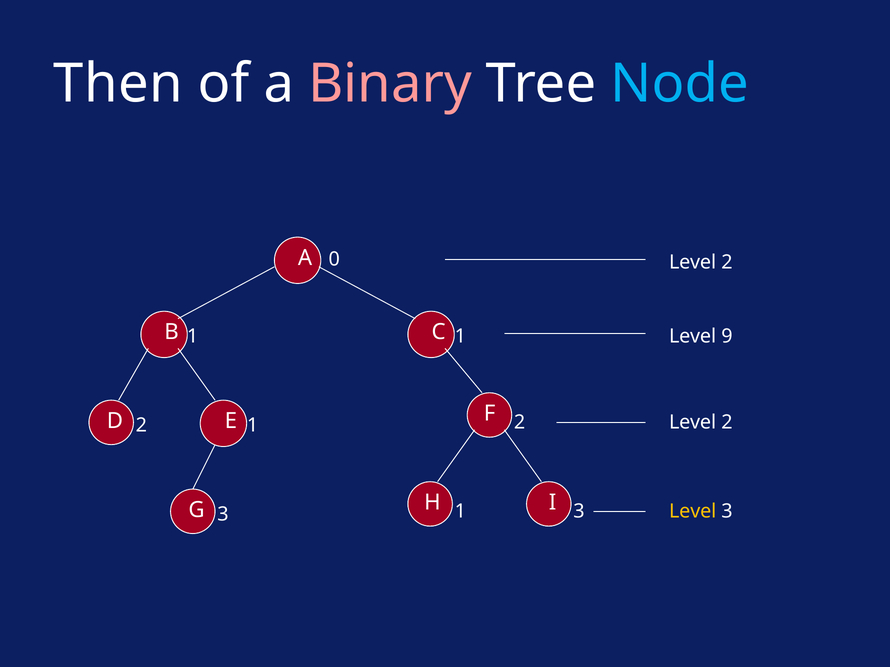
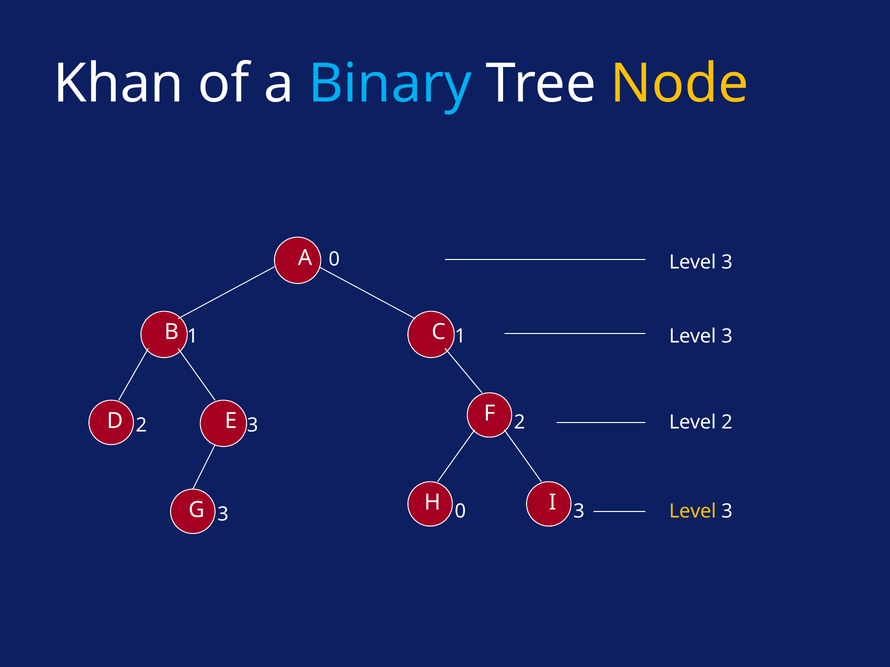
Then: Then -> Khan (119, 84)
Binary colour: pink -> light blue (390, 84)
Node colour: light blue -> yellow (679, 84)
2: 2 -> 3 (727, 262)
9: 9 -> 3 (727, 337)
1: 1 -> 3 (253, 426)
3 1: 1 -> 0 (460, 512)
